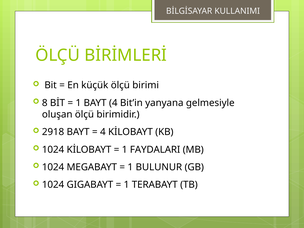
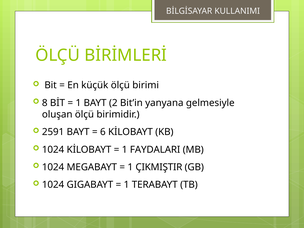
BAYT 4: 4 -> 2 (113, 103)
2918: 2918 -> 2591 (53, 132)
4: 4 -> 6 (103, 132)
BULUNUR: BULUNUR -> ÇIKMIŞTIR (159, 167)
